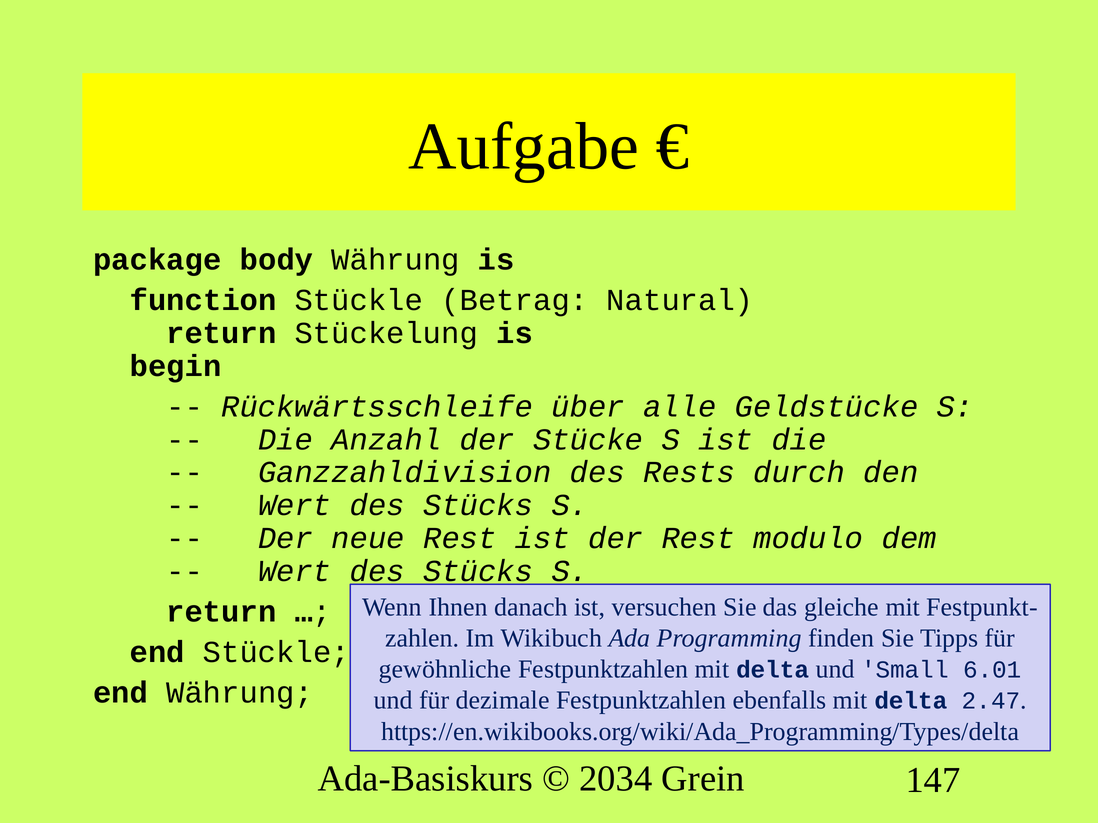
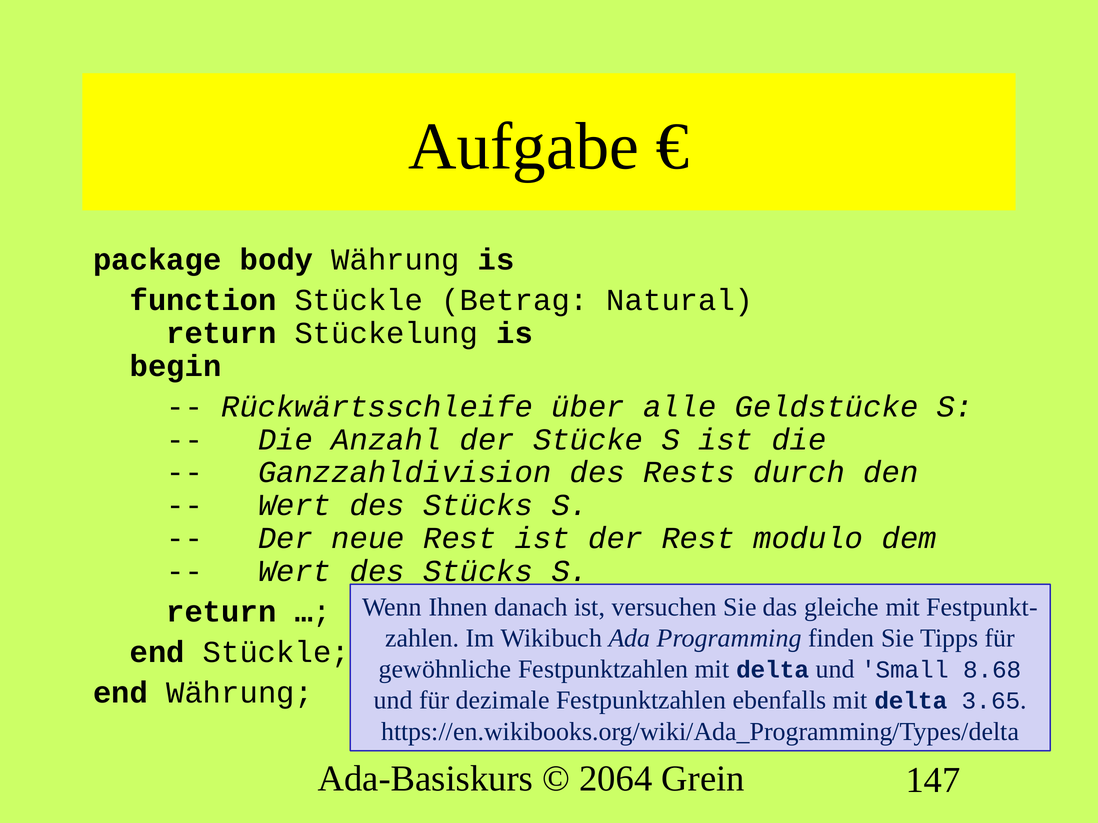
6.01: 6.01 -> 8.68 (992, 670)
2.47: 2.47 -> 3.65 (991, 701)
2034: 2034 -> 2064 (616, 779)
